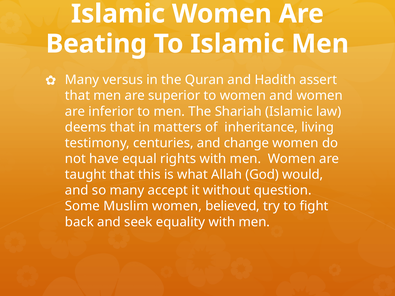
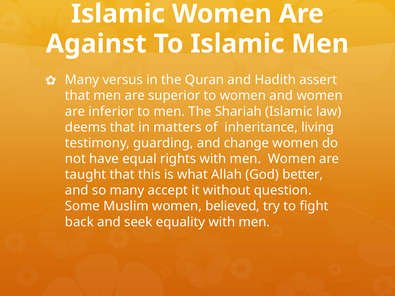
Beating: Beating -> Against (96, 44)
centuries: centuries -> guarding (163, 143)
would: would -> better (303, 175)
